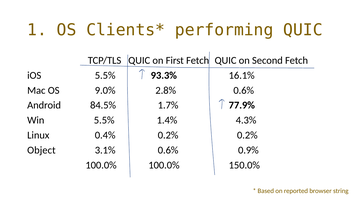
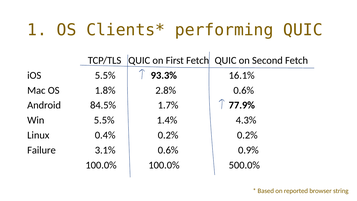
9.0%: 9.0% -> 1.8% (105, 90)
Object: Object -> Failure (41, 150)
150.0%: 150.0% -> 500.0% (244, 165)
